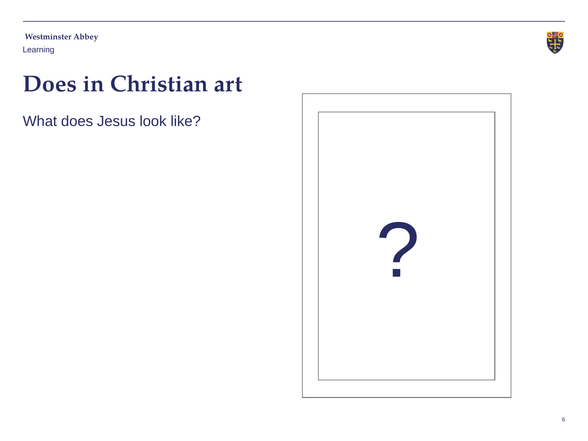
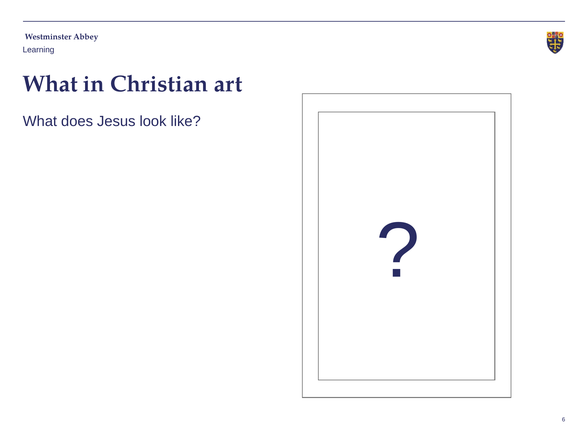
Does: Does -> What (50, 84)
